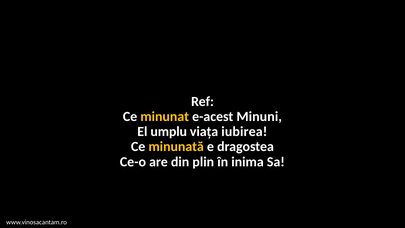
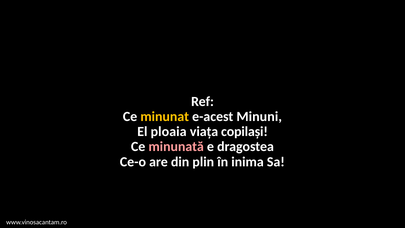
umplu: umplu -> ploaia (169, 132)
iubirea: iubirea -> copilași (244, 132)
minunată colour: yellow -> pink (176, 147)
